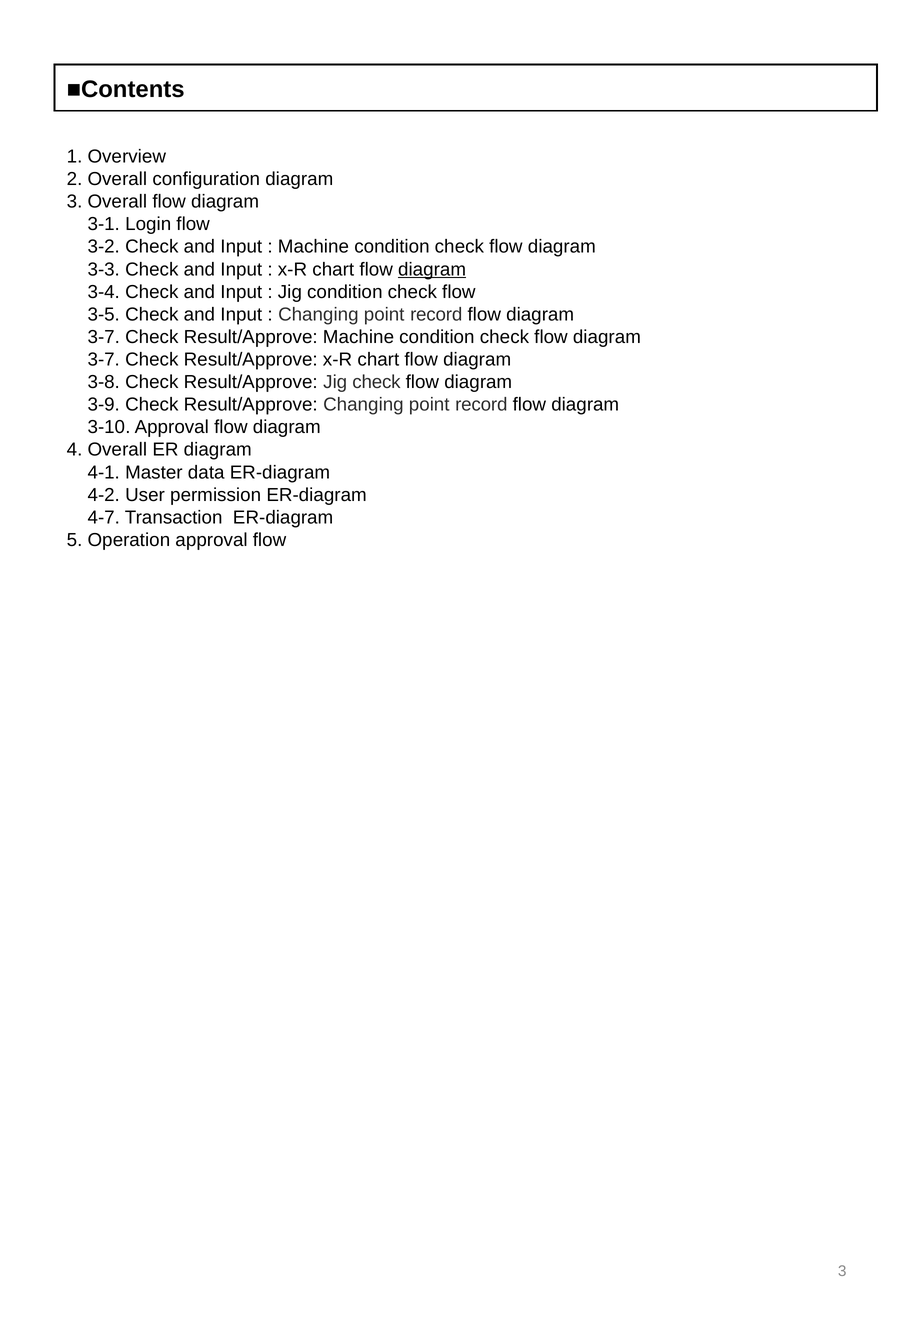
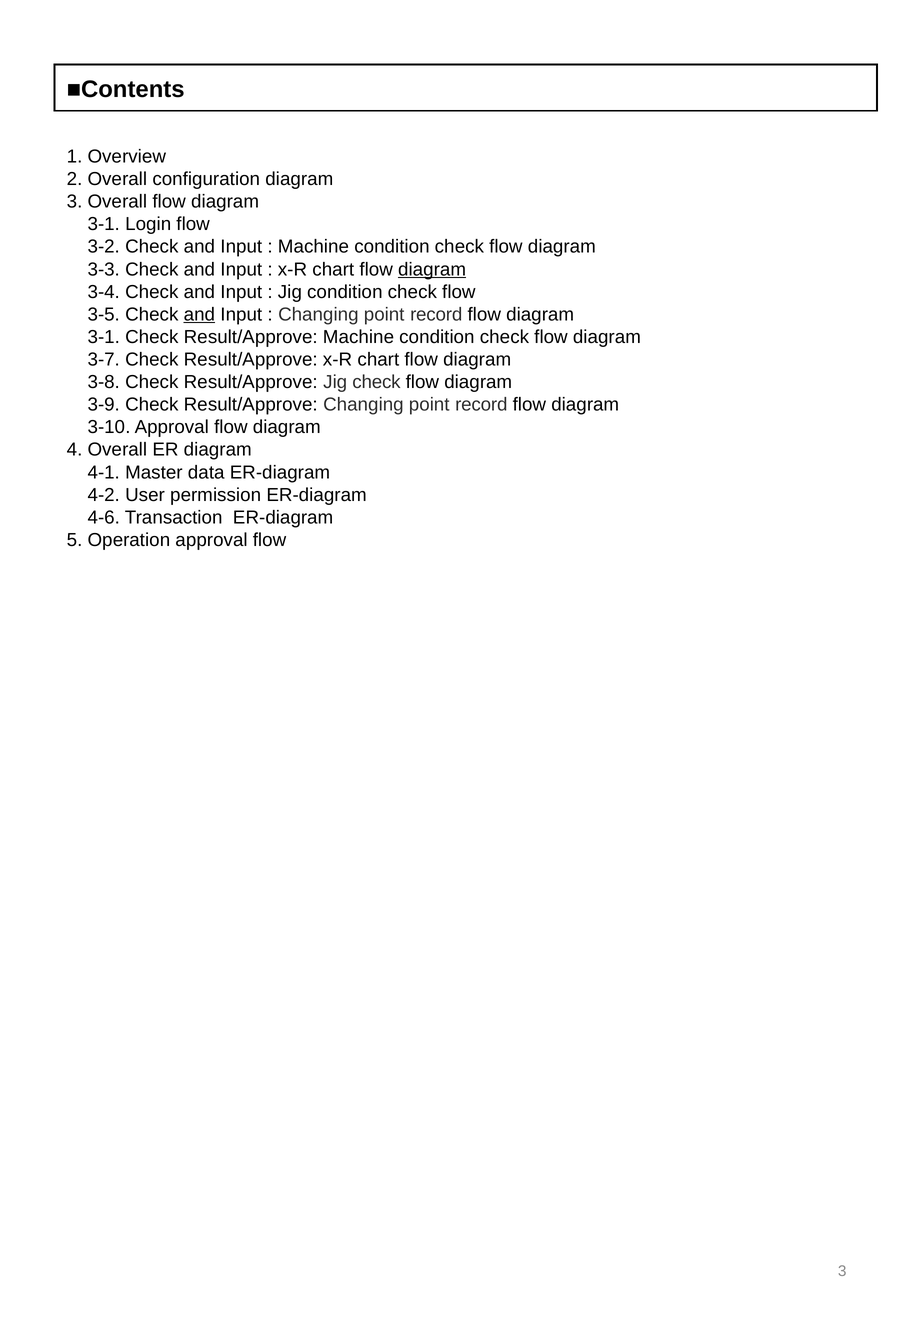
and underline: none -> present (199, 314)
3-7: 3-7 -> 3-1 (104, 337)
4-7: 4-7 -> 4-6 (104, 517)
